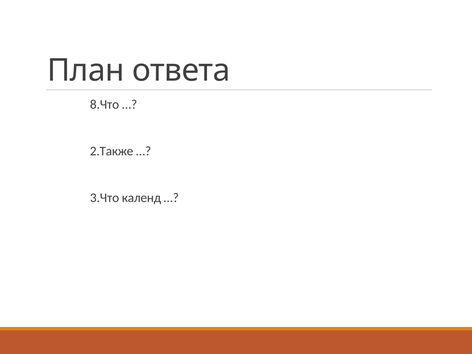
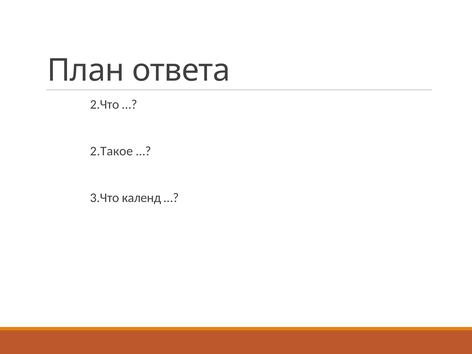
8.Что: 8.Что -> 2.Что (105, 105)
2.Также: 2.Также -> 2.Такое (111, 151)
